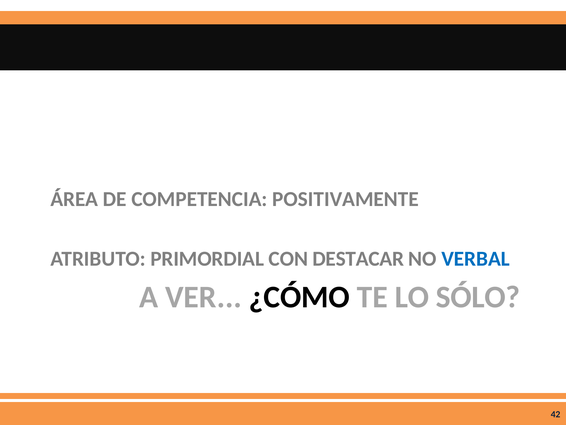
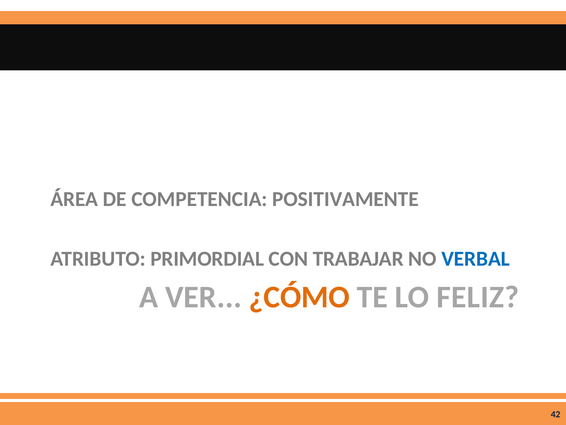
DESTACAR: DESTACAR -> TRABAJAR (358, 259)
¿CÓMO colour: black -> orange (299, 297)
SÓLO: SÓLO -> FELIZ (478, 297)
